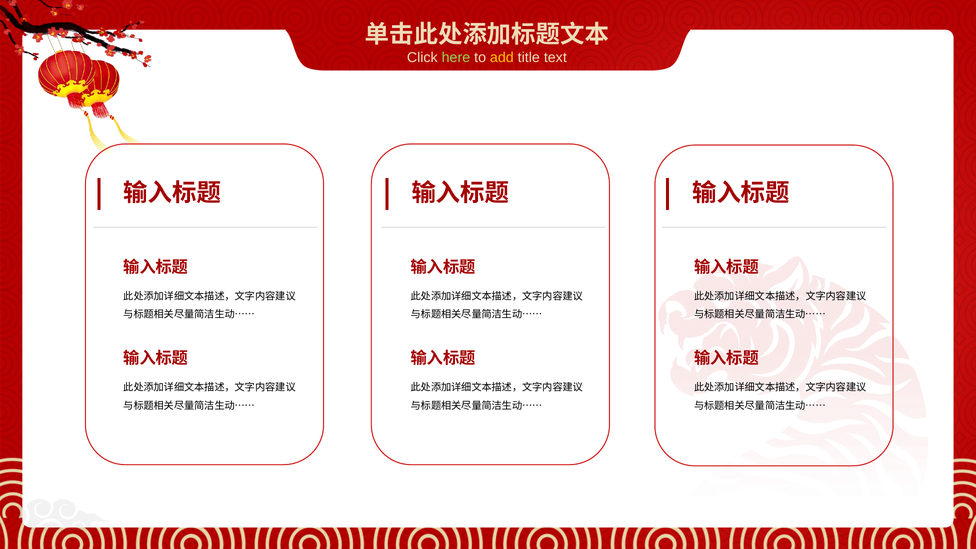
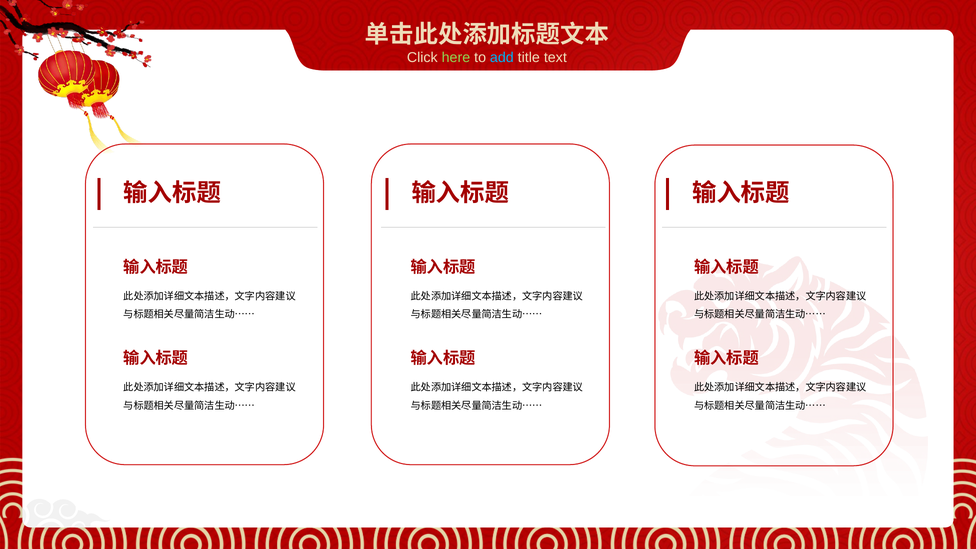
add colour: yellow -> light blue (502, 57)
